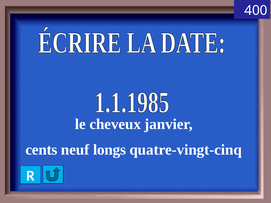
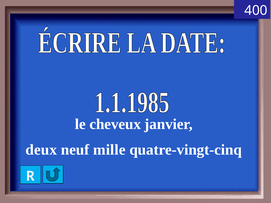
cents: cents -> deux (41, 150)
longs: longs -> mille (109, 150)
